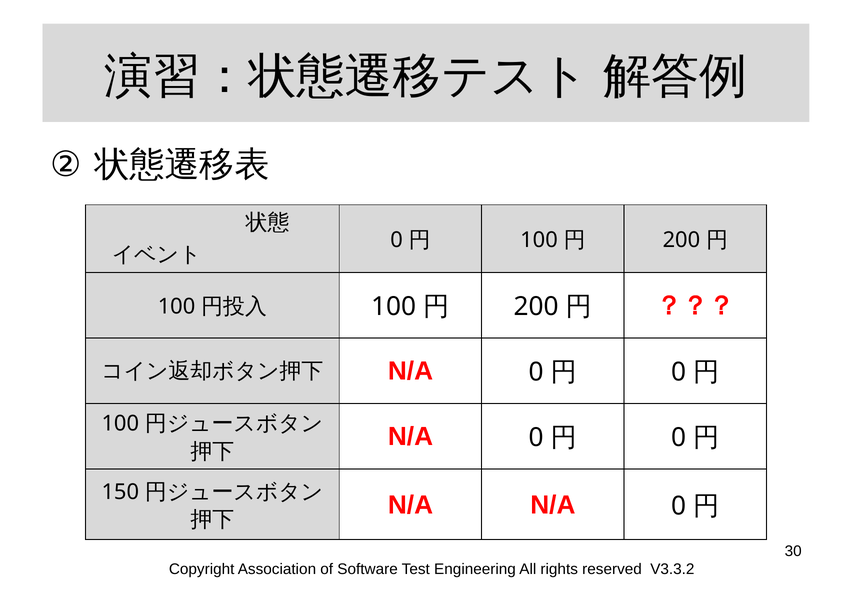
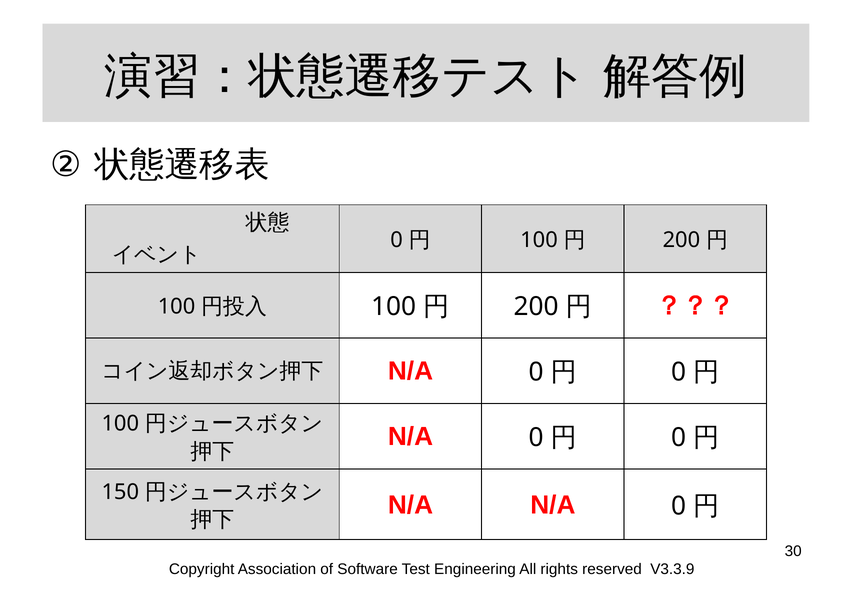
V3.3.2: V3.3.2 -> V3.3.9 (672, 569)
